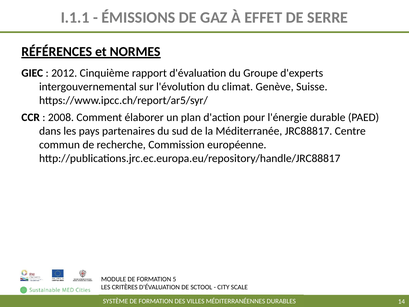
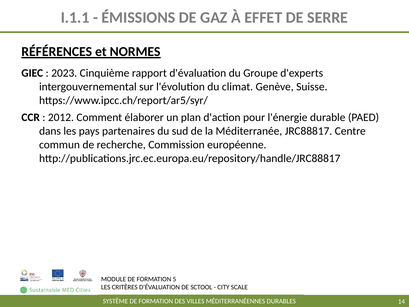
2012: 2012 -> 2023 (64, 73)
2008: 2008 -> 2012 (61, 117)
